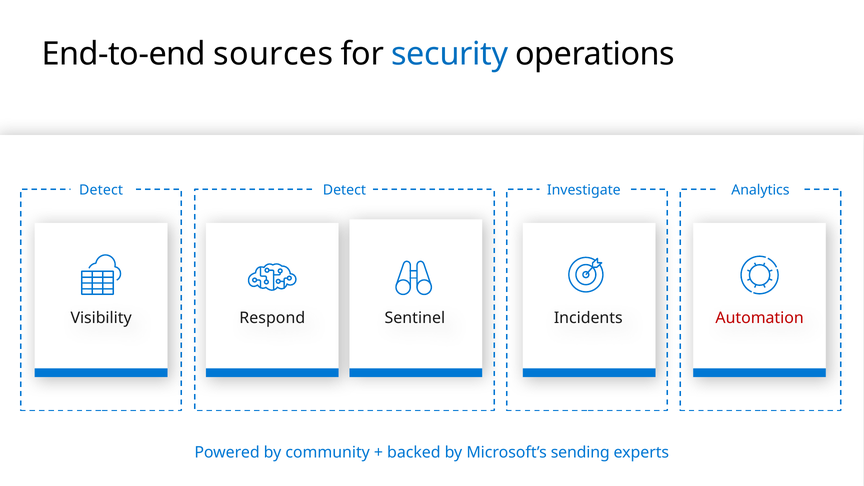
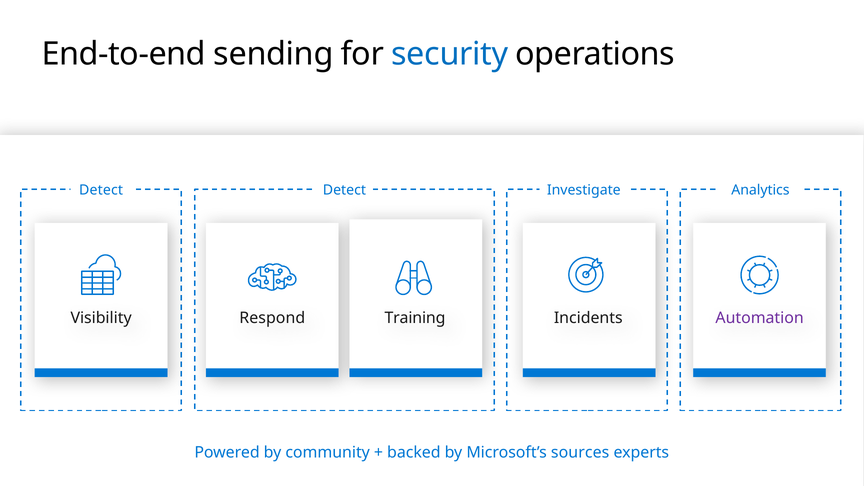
sources: sources -> sending (273, 54)
Sentinel: Sentinel -> Training (415, 318)
Automation colour: red -> purple (760, 318)
sending: sending -> sources (580, 453)
